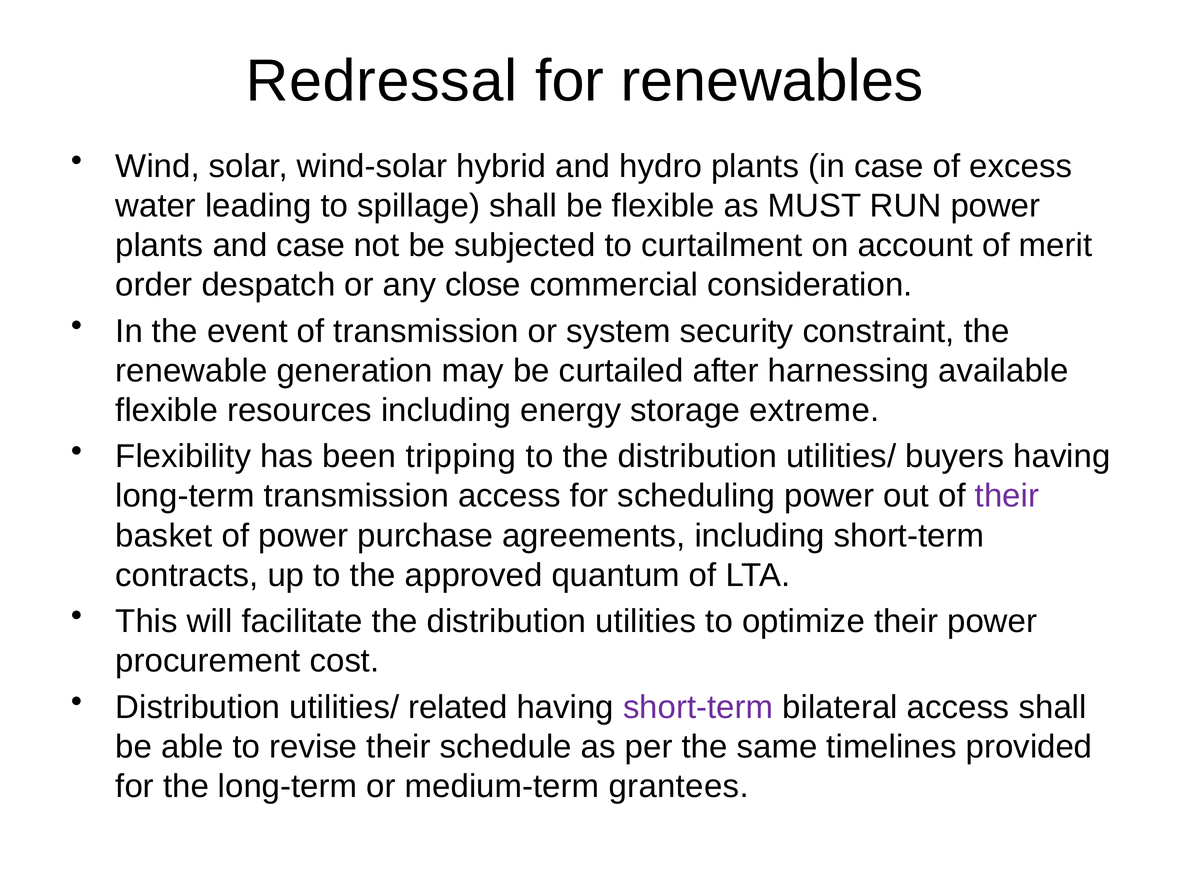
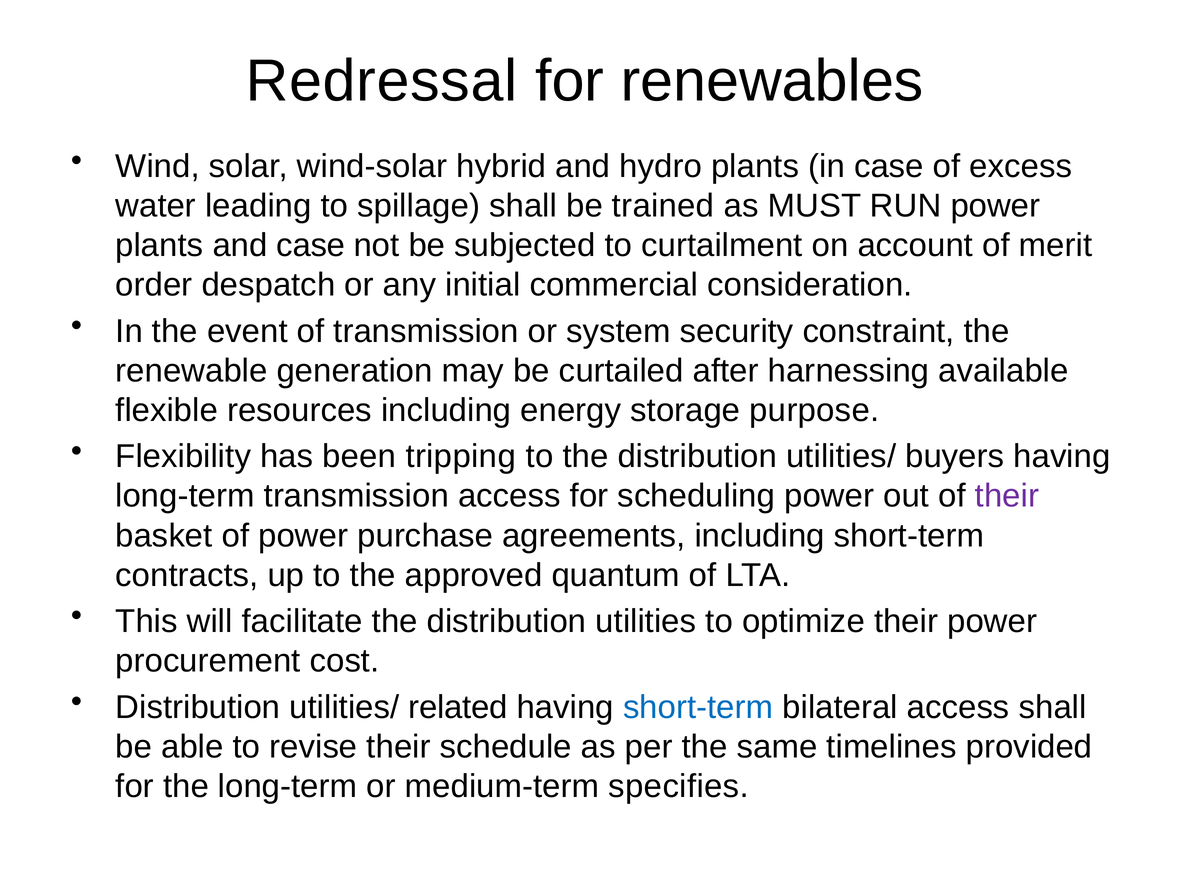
be flexible: flexible -> trained (663, 206)
close: close -> initial (483, 285)
extreme: extreme -> purpose (814, 410)
short-term colour: purple -> blue (698, 707)
grantees: grantees -> specifies (679, 786)
